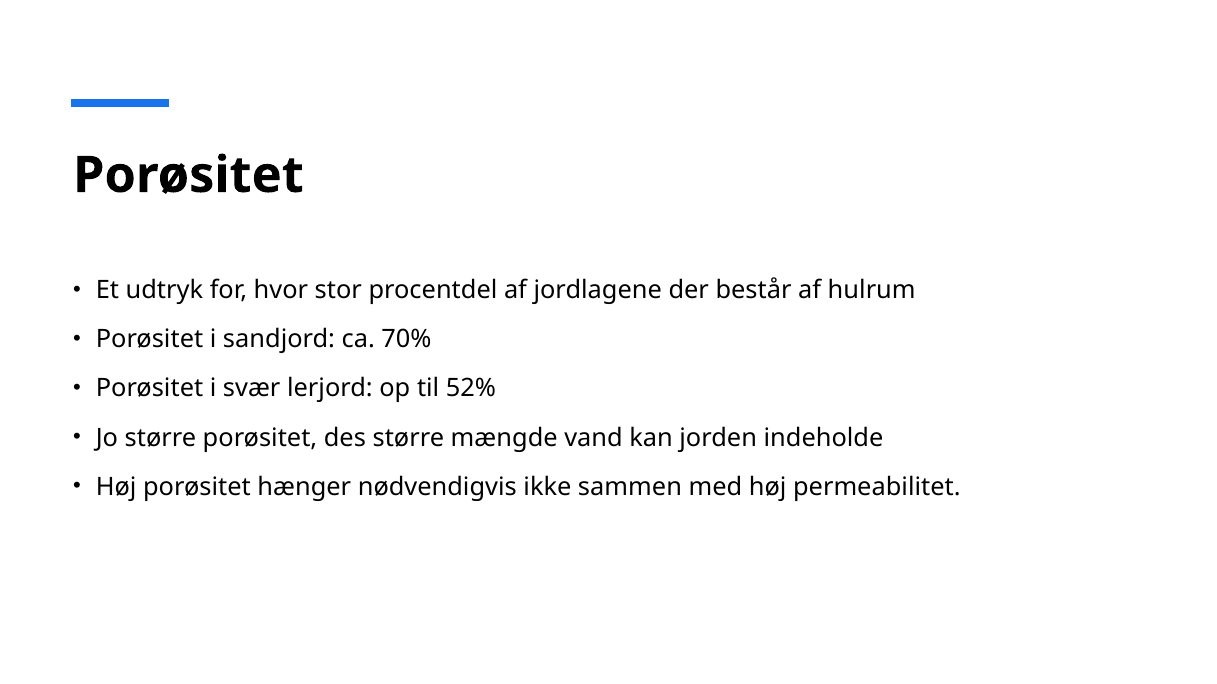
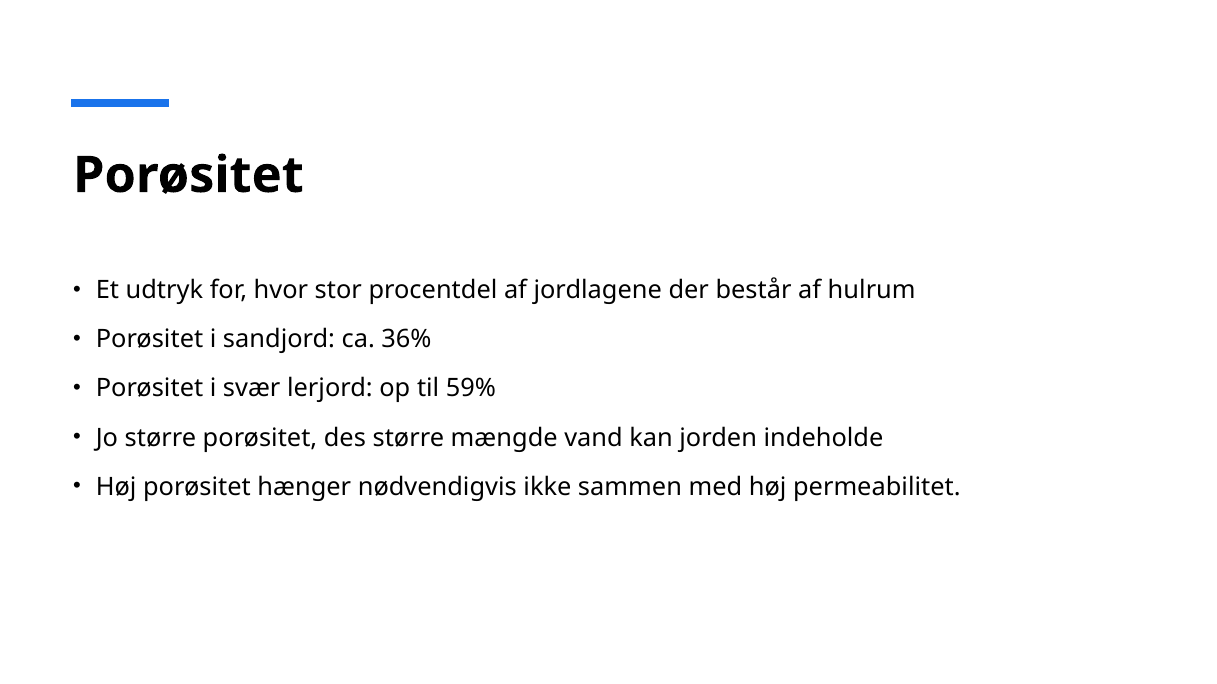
70%: 70% -> 36% (406, 340)
52%: 52% -> 59% (471, 389)
